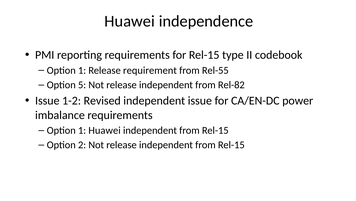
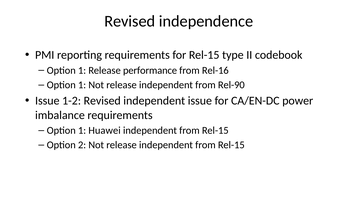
Huawei: Huawei -> Revised (130, 21)
requirement: requirement -> performance (150, 70)
Rel-55: Rel-55 -> Rel-16 (215, 70)
5: 5 -> 1 (82, 85)
Rel-82: Rel-82 -> Rel-90 (231, 85)
